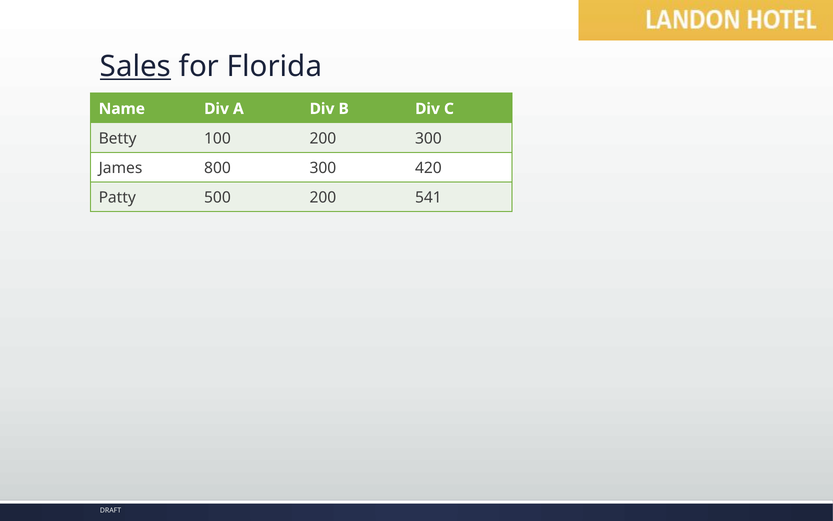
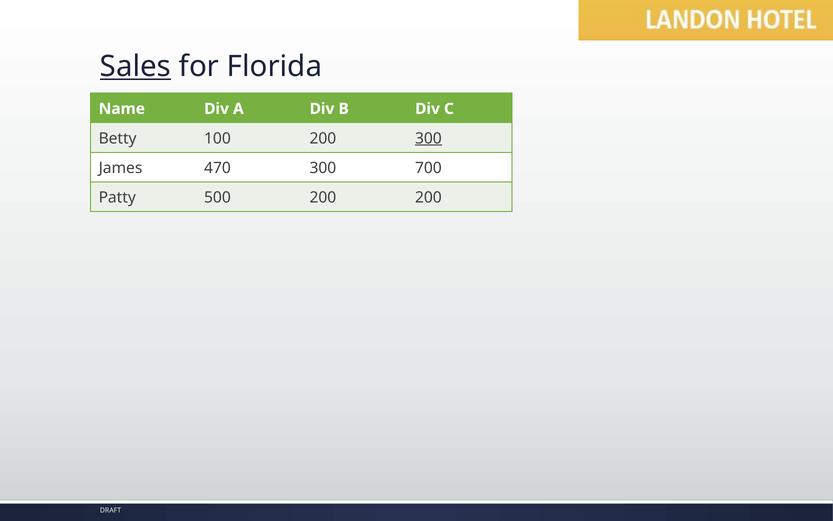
300 underline: none -> present (428, 138)
800: 800 -> 470 (217, 168)
420: 420 -> 700 (428, 168)
200 541: 541 -> 200 (428, 198)
